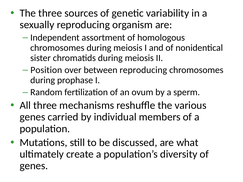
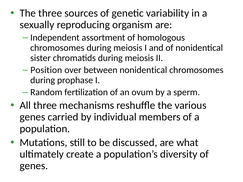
between reproducing: reproducing -> nonidentical (143, 70)
